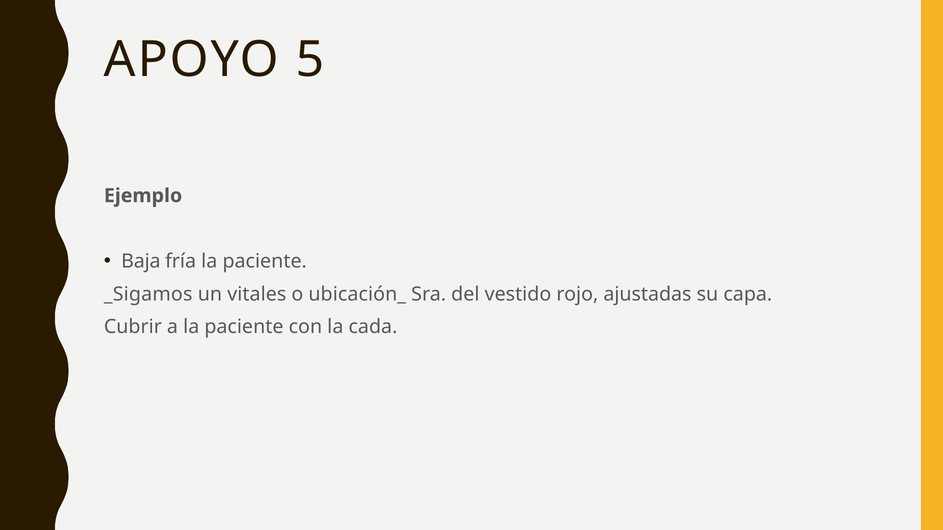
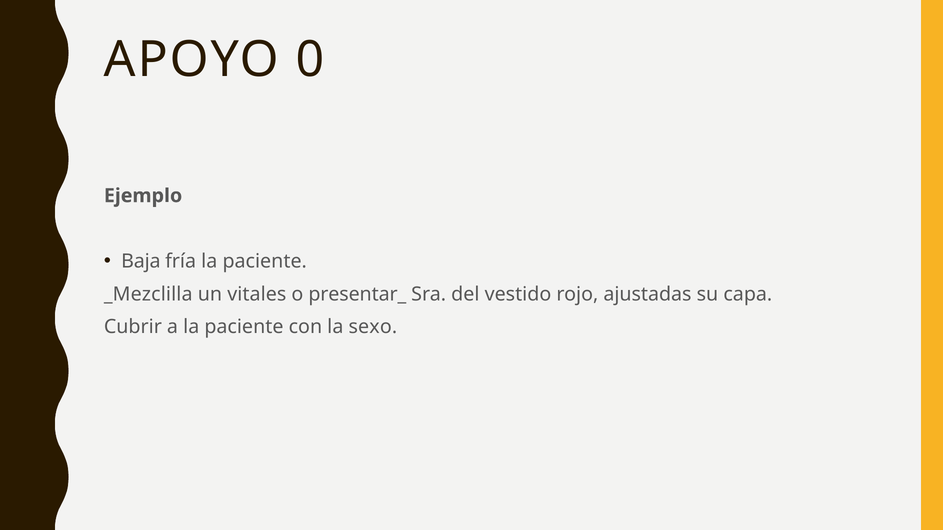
5: 5 -> 0 (310, 60)
_Sigamos: _Sigamos -> _Mezclilla (148, 294)
ubicación_: ubicación_ -> presentar_ (357, 294)
cada: cada -> sexo (373, 327)
